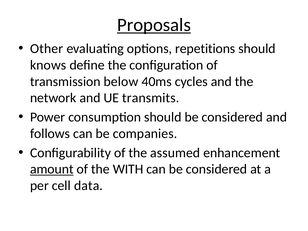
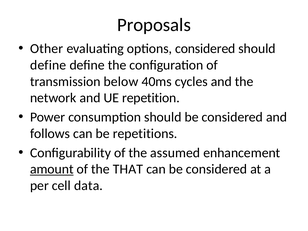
Proposals underline: present -> none (154, 25)
options repetitions: repetitions -> considered (205, 49)
knows: knows -> define (48, 65)
transmits: transmits -> repetition (151, 98)
companies: companies -> repetitions (145, 134)
WITH: WITH -> THAT (128, 169)
